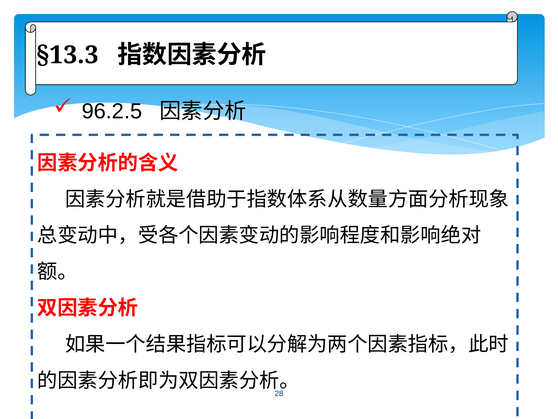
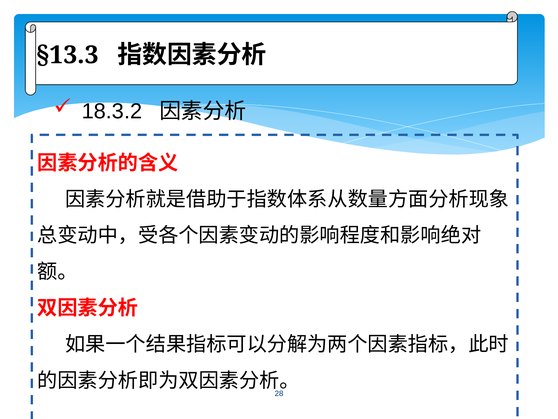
96.2.5: 96.2.5 -> 18.3.2 (112, 111)
